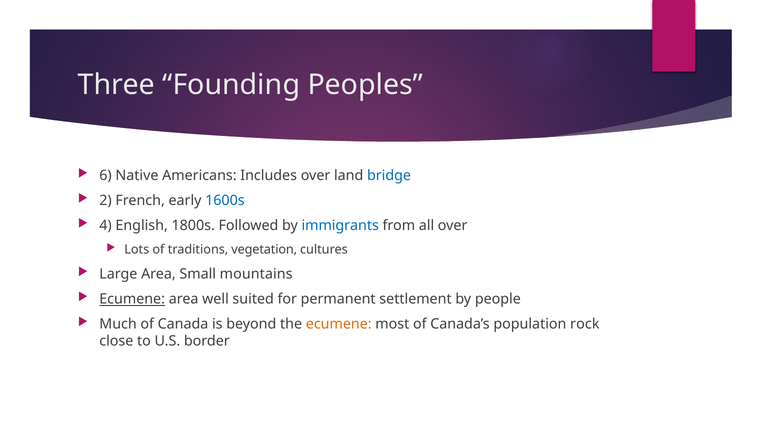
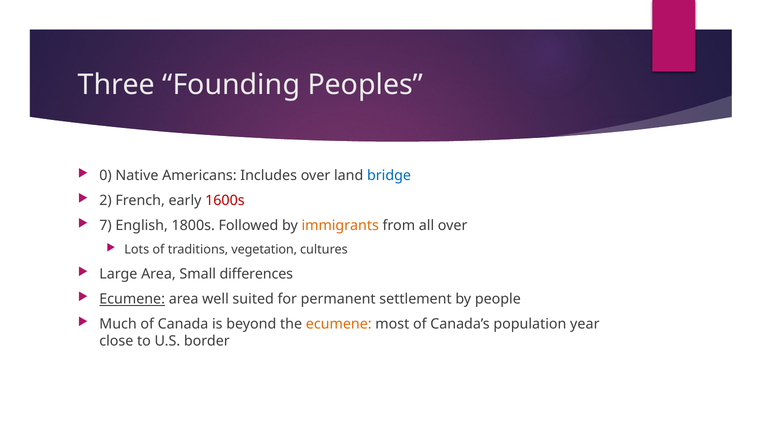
6: 6 -> 0 (106, 175)
1600s colour: blue -> red (225, 200)
4: 4 -> 7 (106, 225)
immigrants colour: blue -> orange (340, 225)
mountains: mountains -> differences (256, 274)
rock: rock -> year (585, 324)
